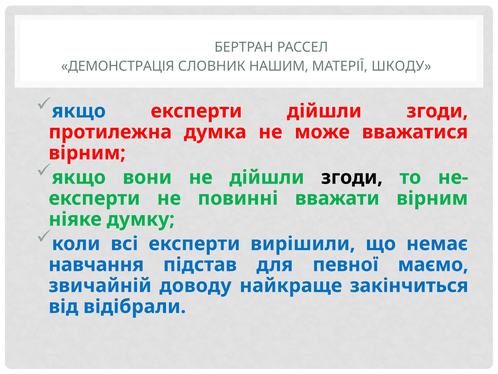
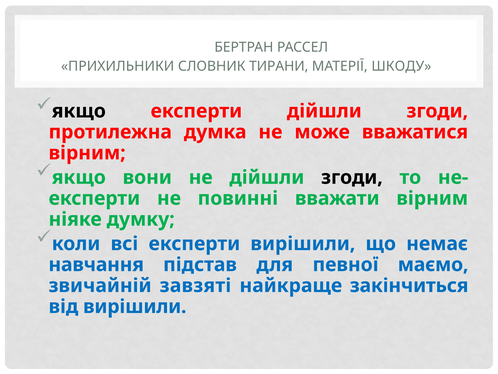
ДЕМОНСТРАЦІЯ: ДЕМОНСТРАЦІЯ -> ПРИХИЛЬНИКИ (118, 66)
НАШИМ: НАШИМ -> ТИРАНИ (279, 66)
якщо colour: blue -> black (79, 111)
доводу: доводу -> завзяті (195, 285)
від відібрали: відібрали -> вирішили (135, 306)
